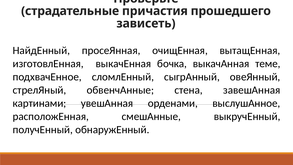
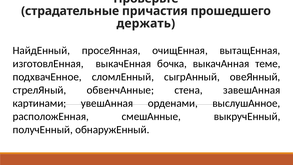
зависеть: зависеть -> держать (146, 23)
